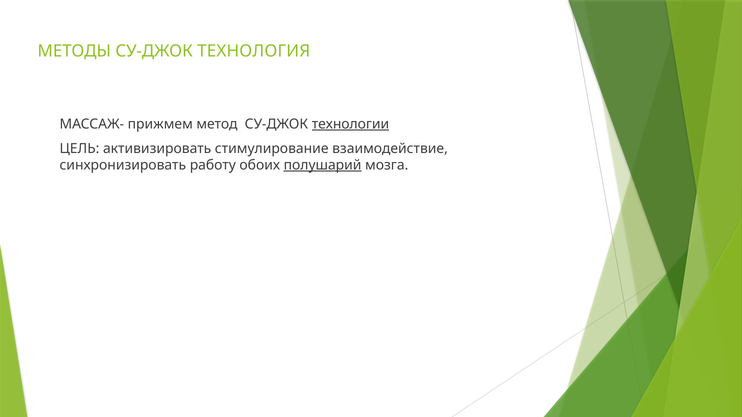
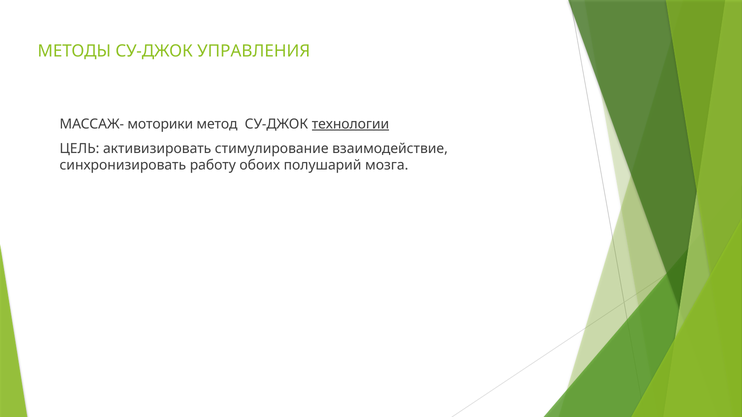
ТЕХНОЛОГИЯ: ТЕХНОЛОГИЯ -> УПРАВЛЕНИЯ (254, 51)
прижмем: прижмем -> моторики (160, 124)
полушарий underline: present -> none (323, 165)
